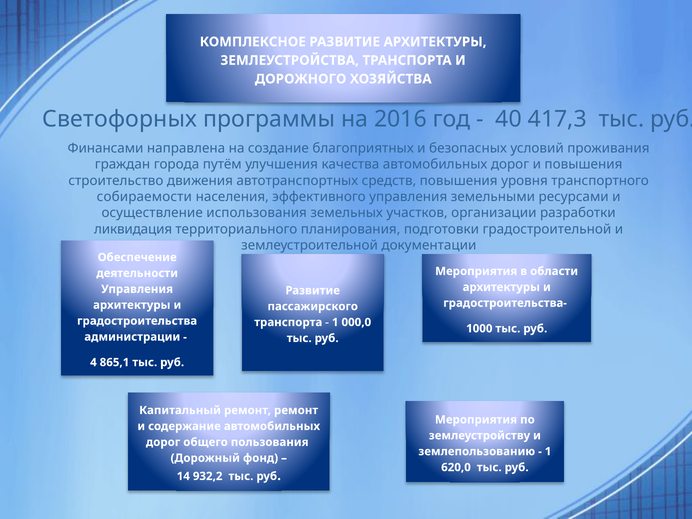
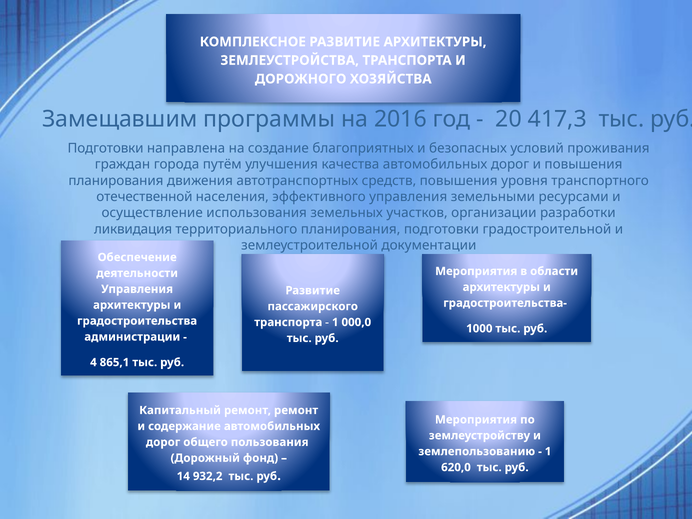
Светофорных: Светофорных -> Замещавшим (120, 119)
40: 40 -> 20 (509, 119)
Финансами: Финансами -> Подготовки (106, 148)
строительство: строительство -> планирования (116, 181)
собираемости: собираемости -> отечественной (144, 197)
